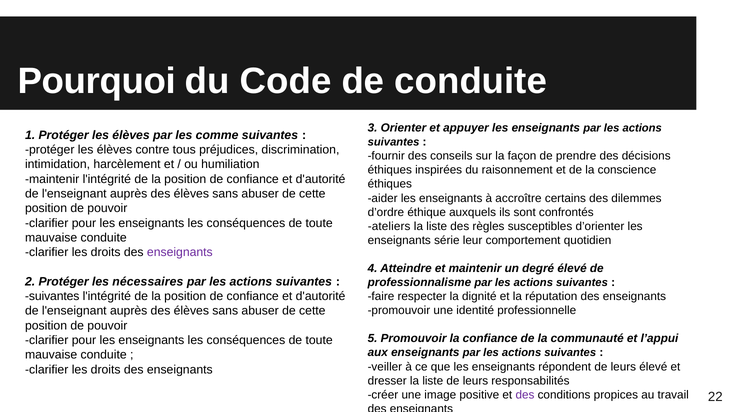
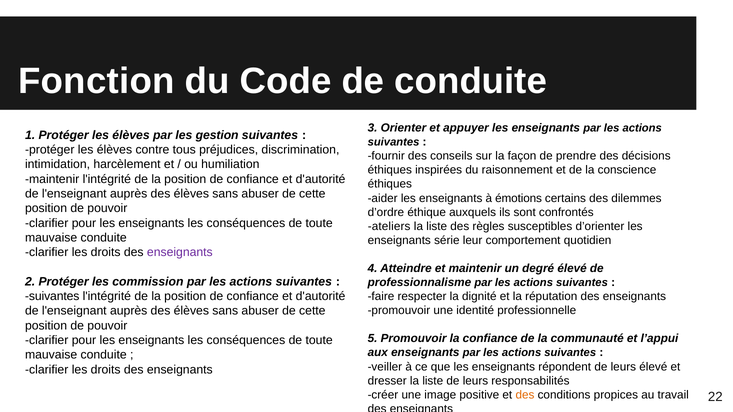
Pourquoi: Pourquoi -> Fonction (96, 81)
comme: comme -> gestion (217, 135)
accroître: accroître -> émotions (519, 198)
nécessaires: nécessaires -> commission (148, 282)
des colour: purple -> orange (525, 395)
